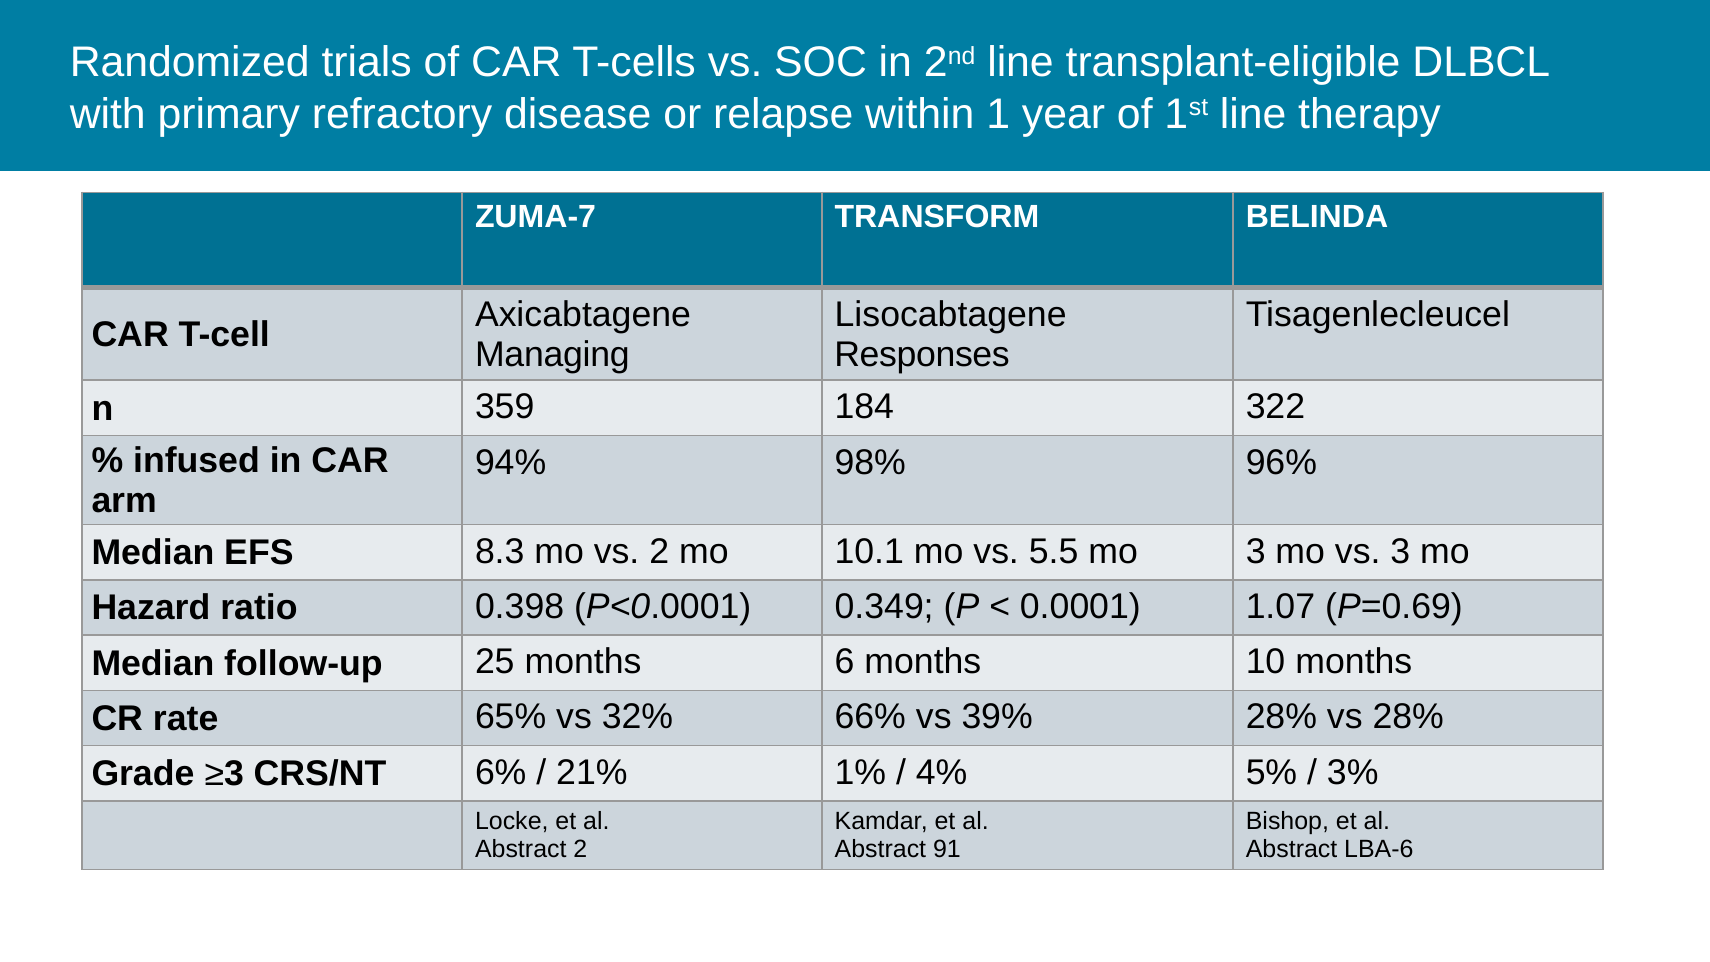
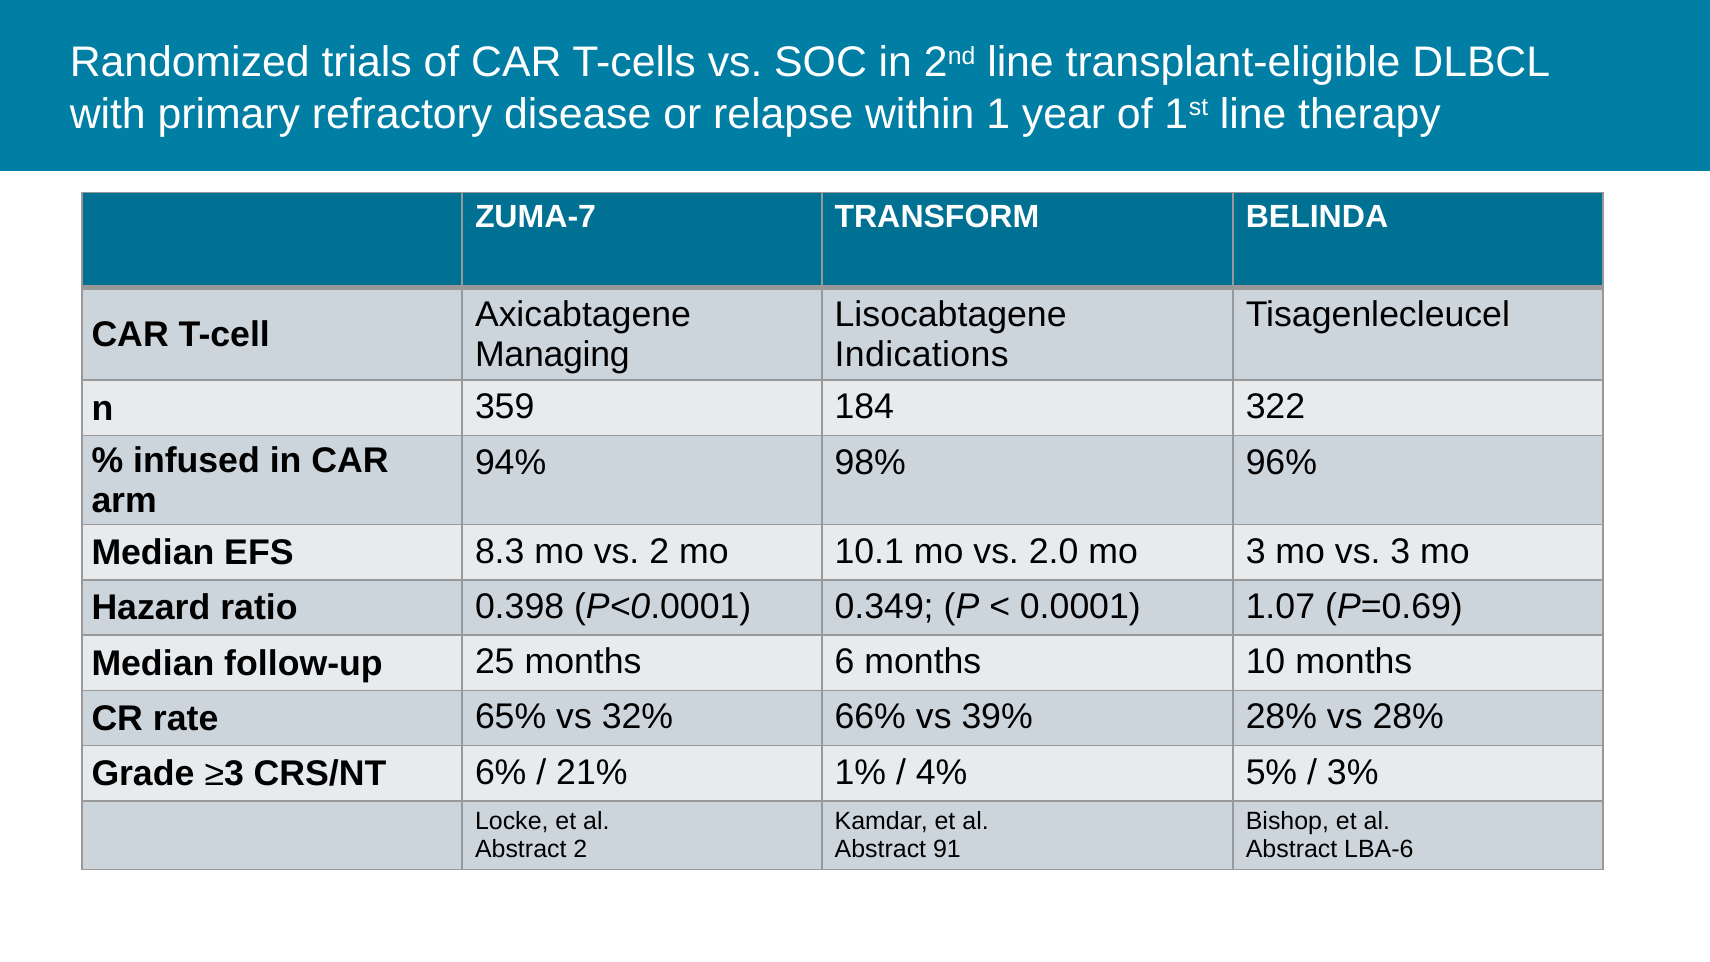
Responses: Responses -> Indications (922, 354)
5.5: 5.5 -> 2.0 (1054, 551)
